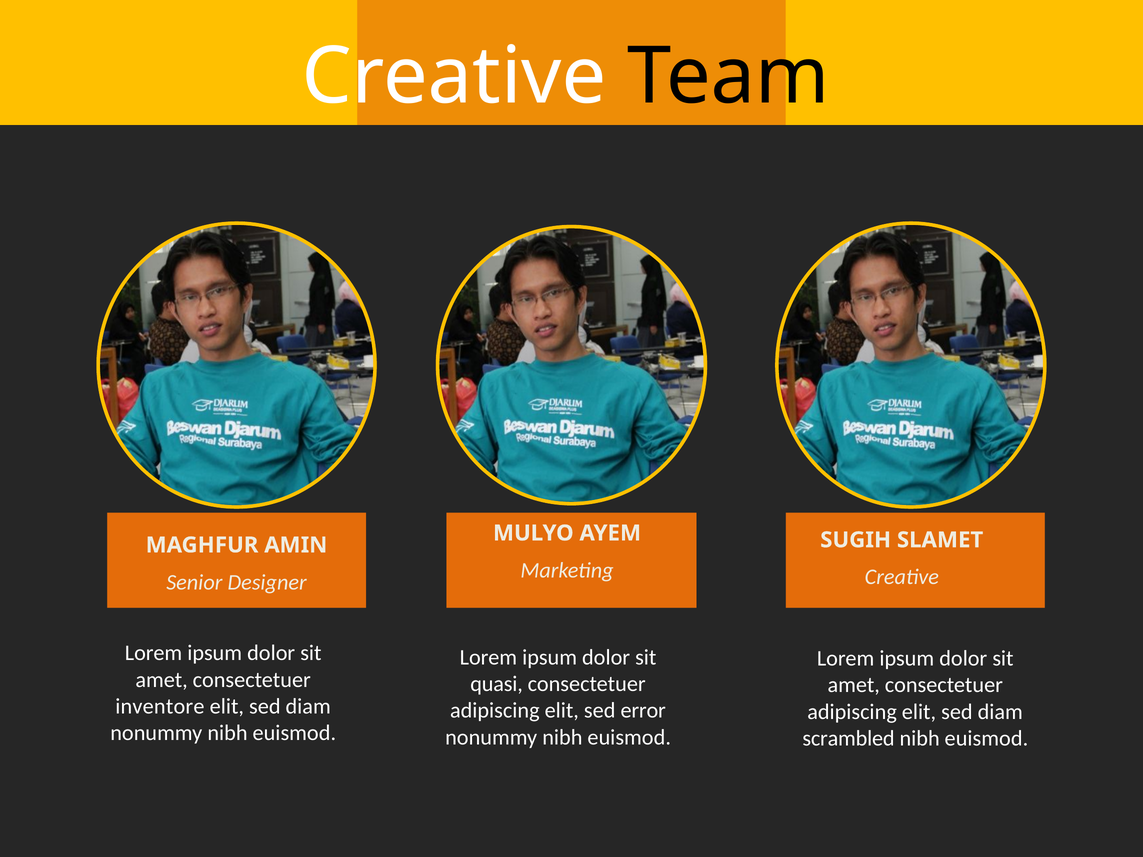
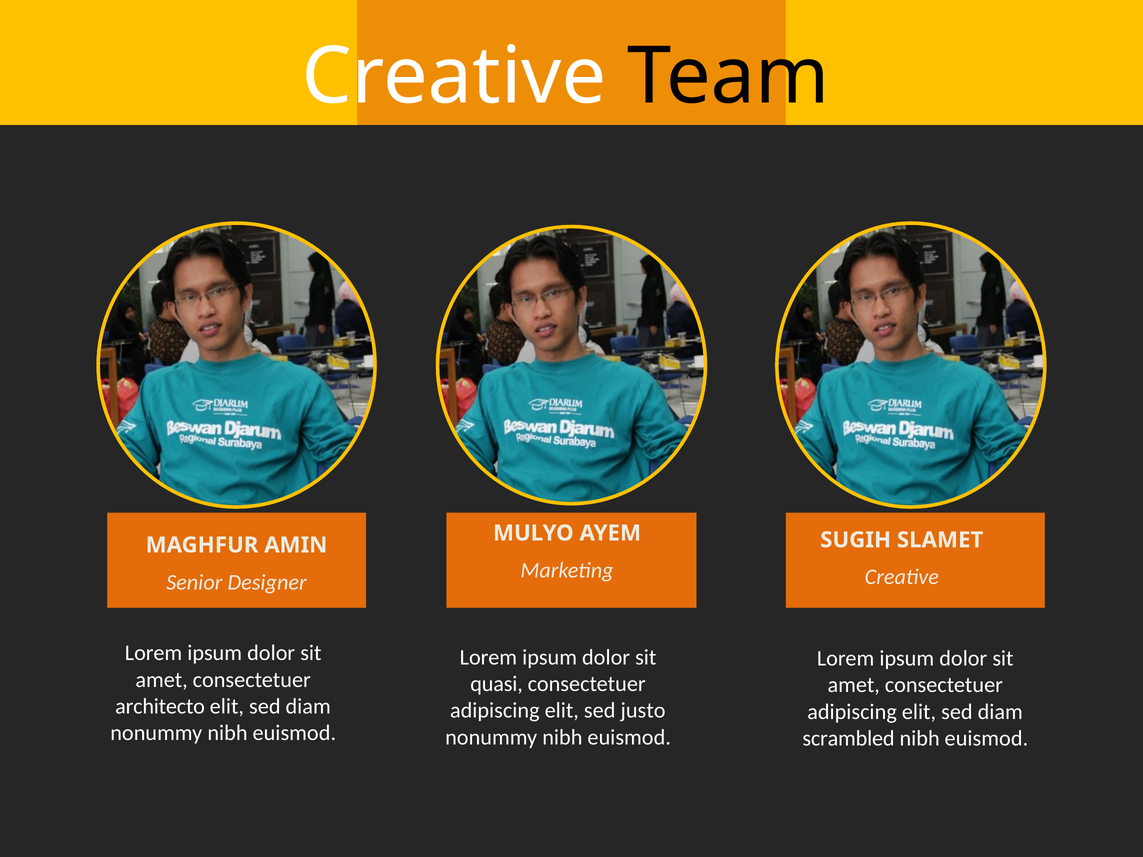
inventore: inventore -> architecto (160, 707)
error: error -> justo (643, 711)
